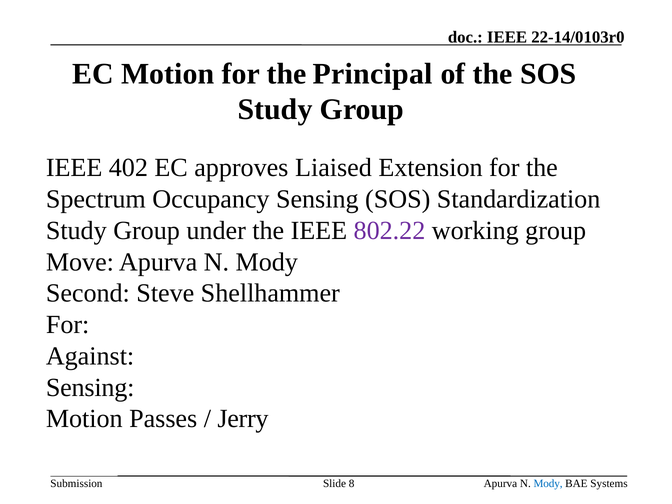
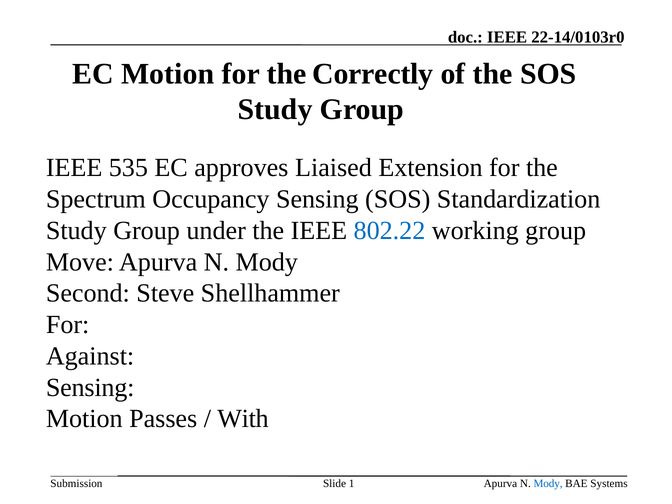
Principal: Principal -> Correctly (373, 74)
402: 402 -> 535 (128, 168)
802.22 colour: purple -> blue (389, 231)
Jerry: Jerry -> With (243, 419)
8: 8 -> 1 (352, 483)
